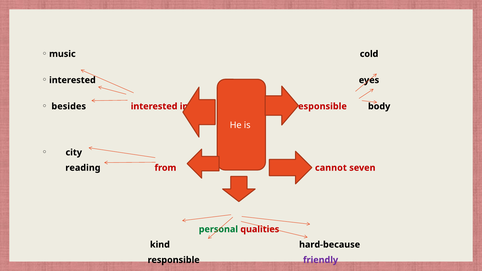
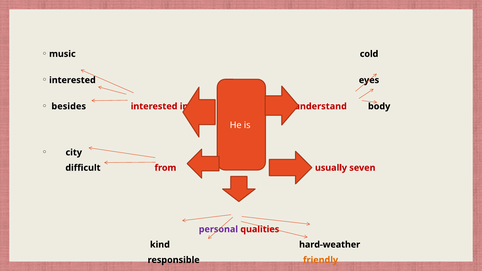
responsible: responsible -> understand (320, 106)
reading: reading -> difficult (83, 168)
cannot: cannot -> usually (331, 168)
personal colour: green -> purple (218, 229)
hard-because: hard-because -> hard-weather (330, 245)
friendly colour: purple -> orange (321, 260)
